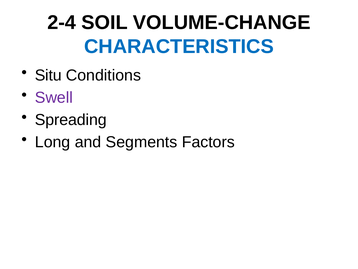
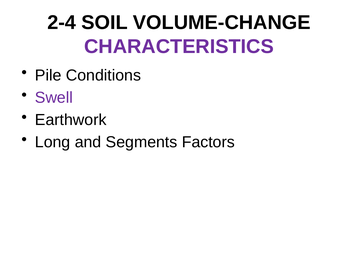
CHARACTERISTICS colour: blue -> purple (179, 46)
Situ: Situ -> Pile (48, 75)
Spreading: Spreading -> Earthwork (71, 120)
